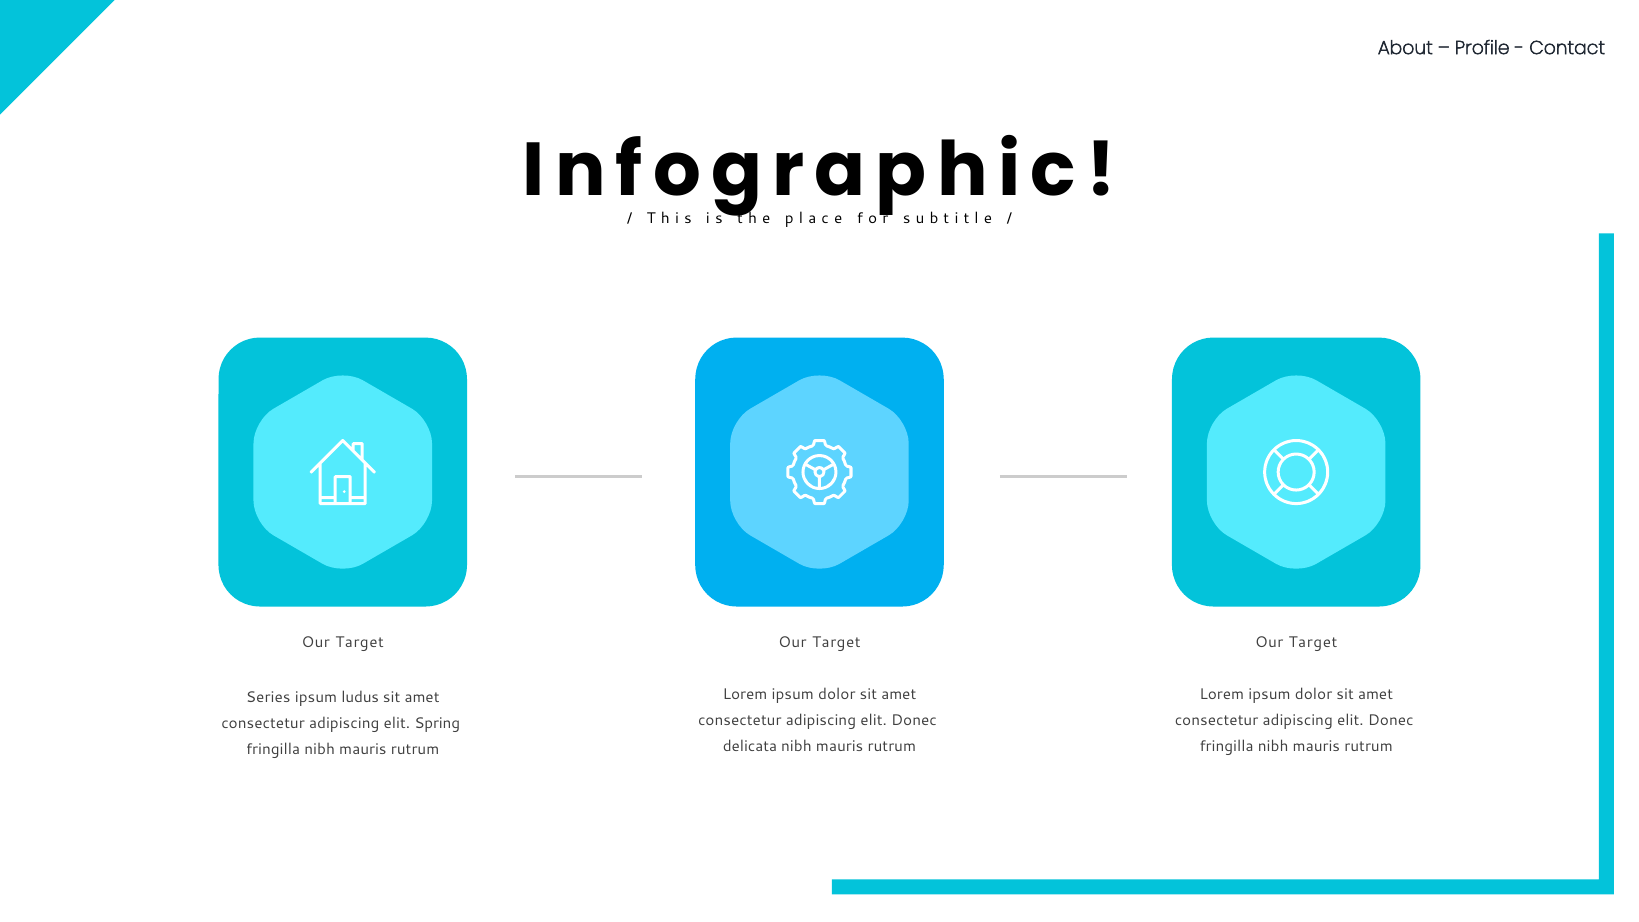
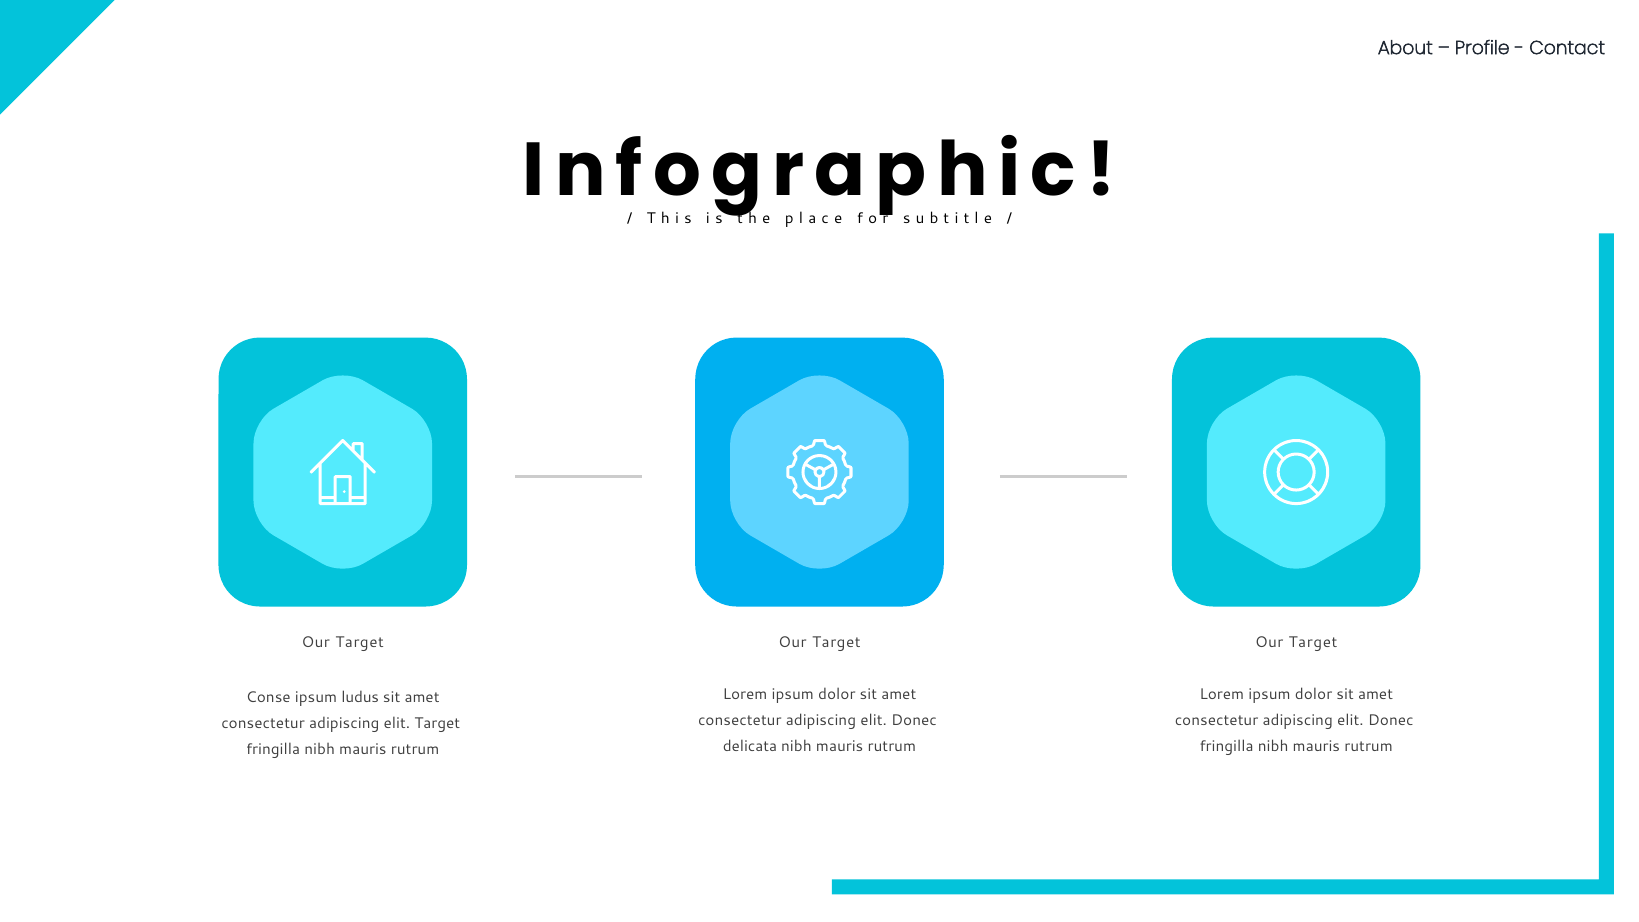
Series: Series -> Conse (268, 697)
elit Spring: Spring -> Target (437, 723)
